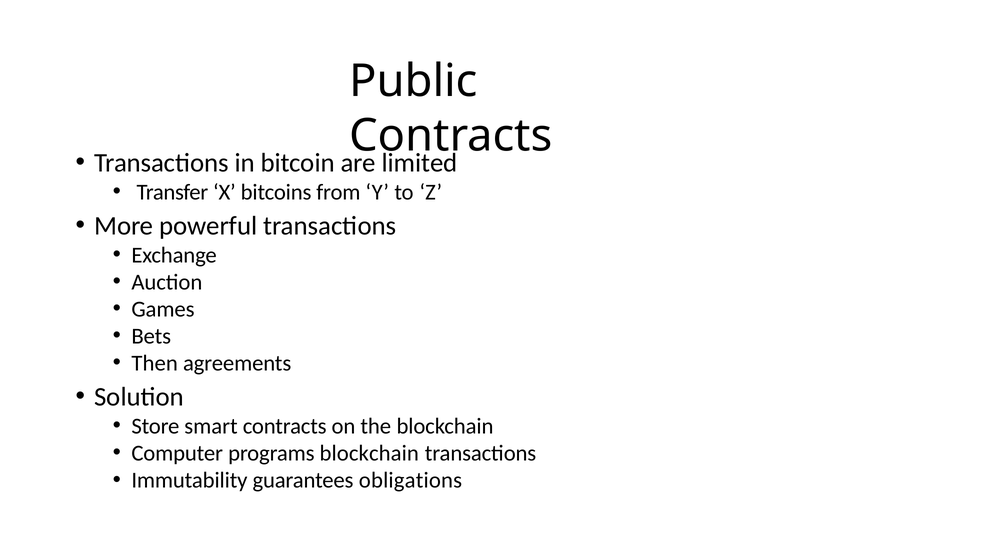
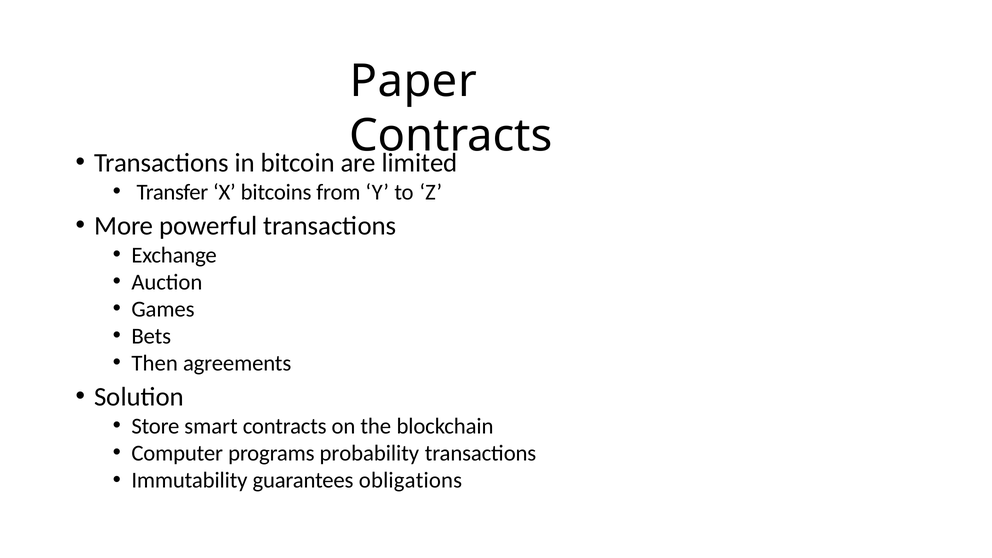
Public: Public -> Paper (413, 81)
programs blockchain: blockchain -> probability (369, 453)
